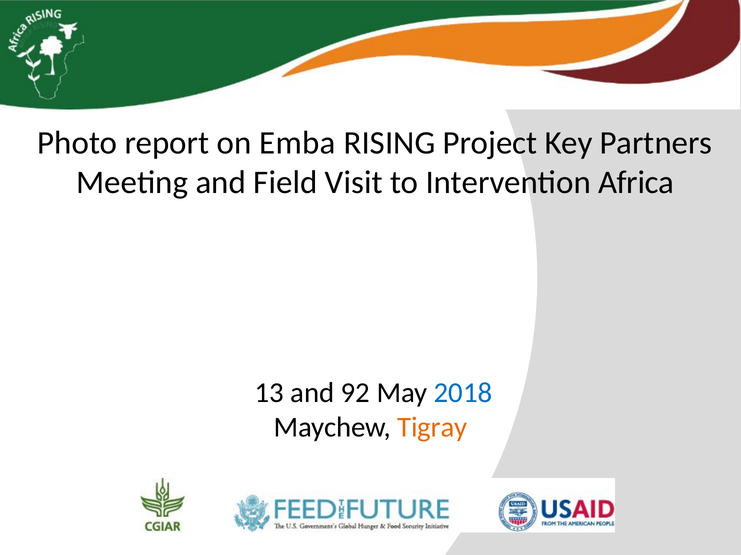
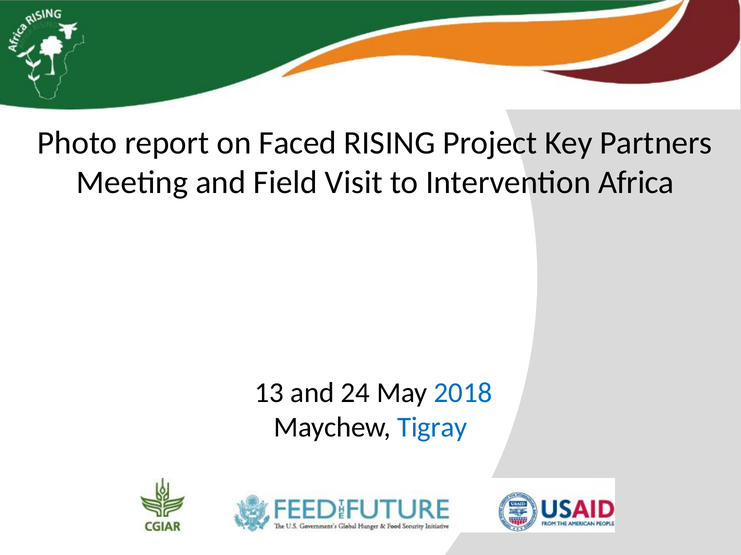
Emba: Emba -> Faced (298, 143)
92: 92 -> 24 (355, 393)
Tigray colour: orange -> blue (432, 428)
